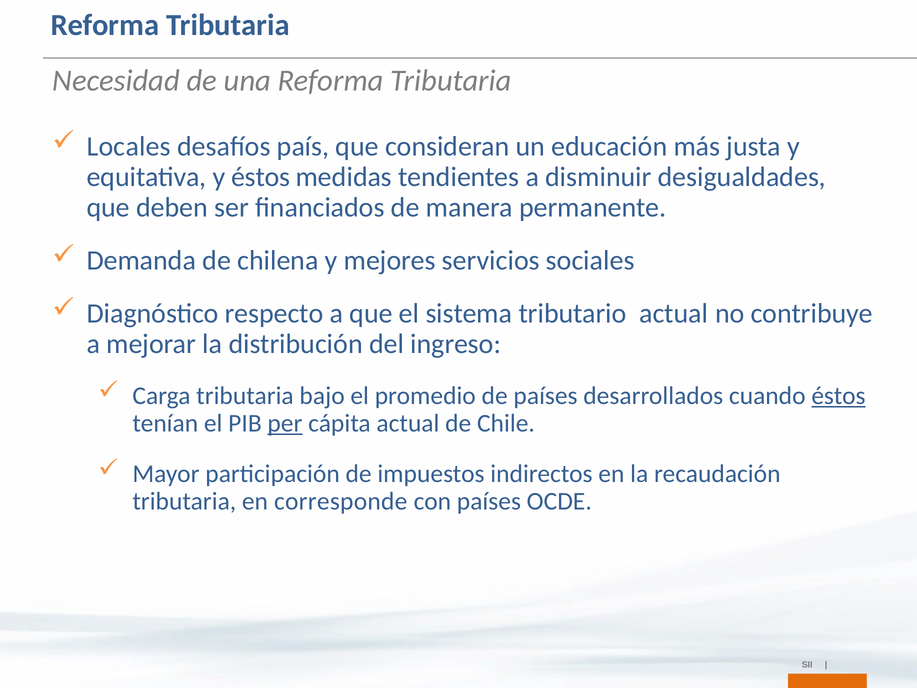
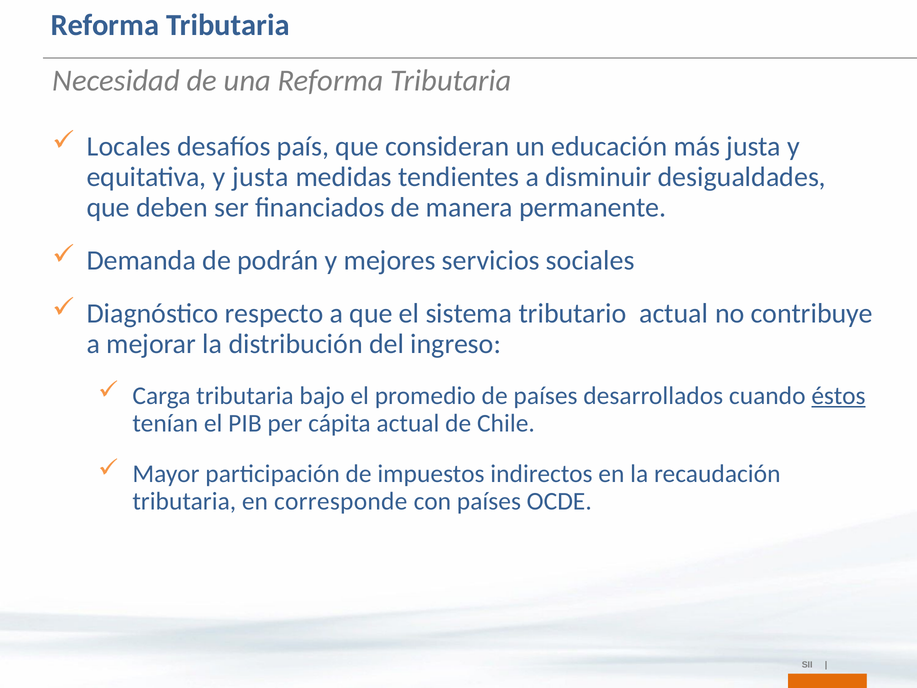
y éstos: éstos -> justa (260, 177)
chilena: chilena -> podrán (278, 260)
per underline: present -> none (285, 423)
